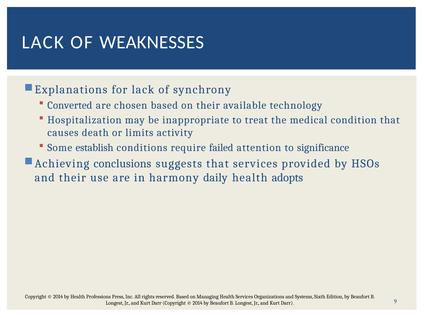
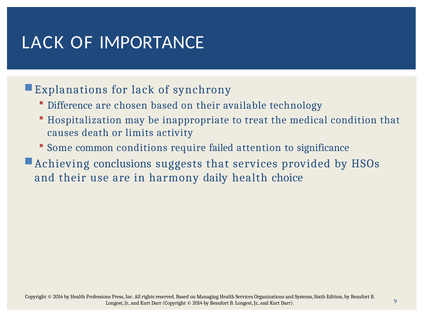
WEAKNESSES: WEAKNESSES -> IMPORTANCE (152, 42)
Converted: Converted -> Difference (70, 105)
establish: establish -> common (94, 148)
adopts: adopts -> choice (287, 178)
